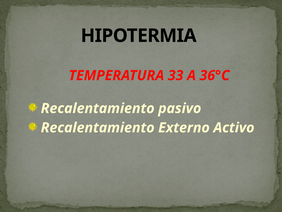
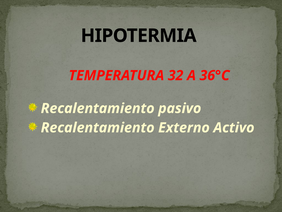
33: 33 -> 32 (176, 75)
